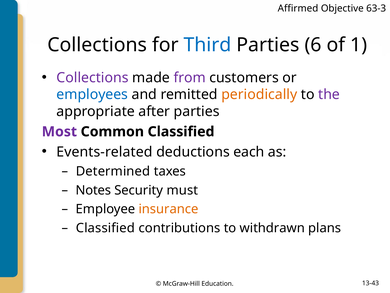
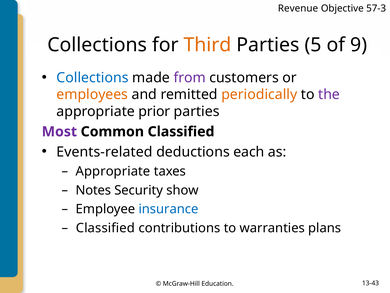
Affirmed: Affirmed -> Revenue (298, 8)
63-3: 63-3 -> 57-3 (376, 8)
Third colour: blue -> orange (208, 45)
6: 6 -> 5 (313, 45)
1: 1 -> 9 (359, 45)
Collections colour: purple -> blue (92, 78)
employees colour: blue -> orange (92, 94)
after: after -> prior (154, 111)
Determined: Determined -> Appropriate (113, 171)
must: must -> show (182, 190)
insurance colour: orange -> blue (169, 209)
withdrawn: withdrawn -> warranties (272, 228)
